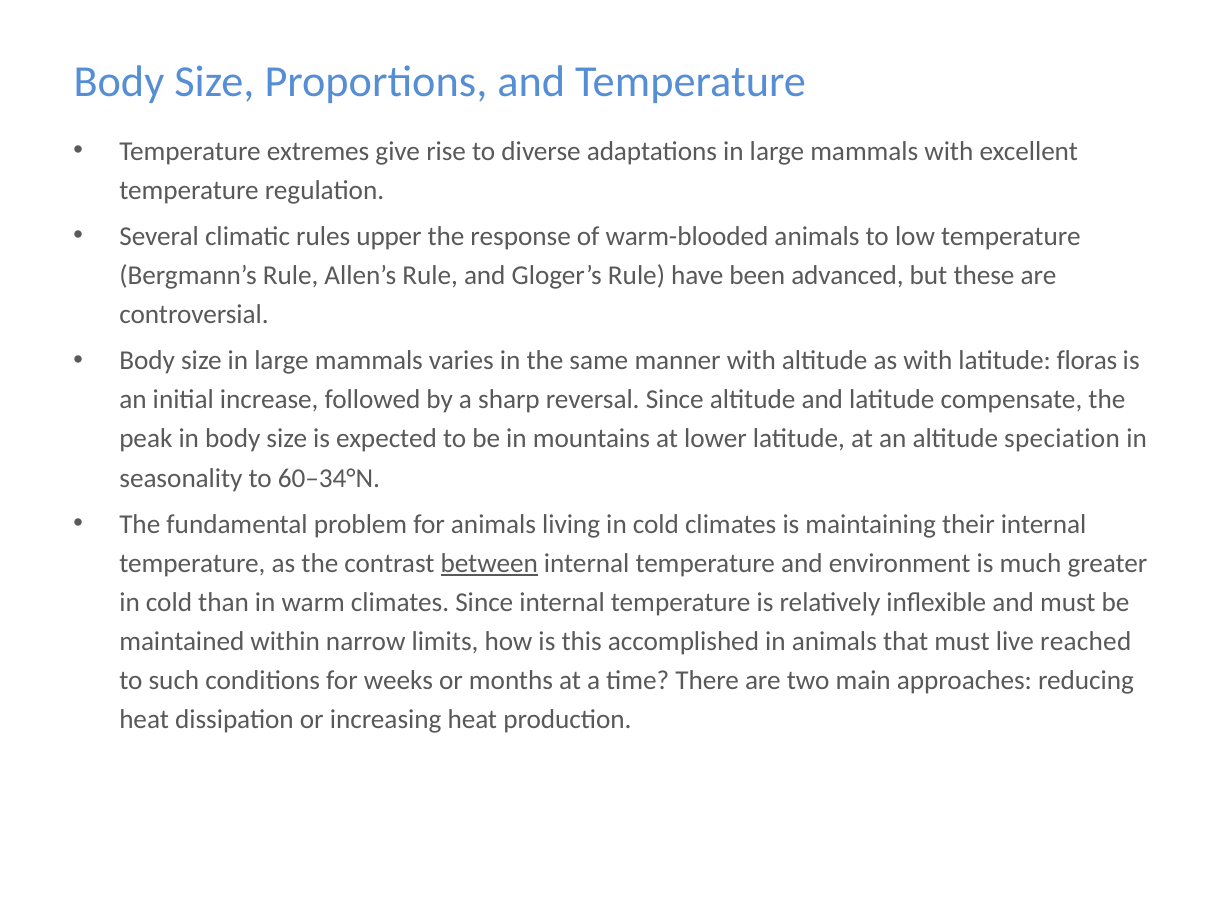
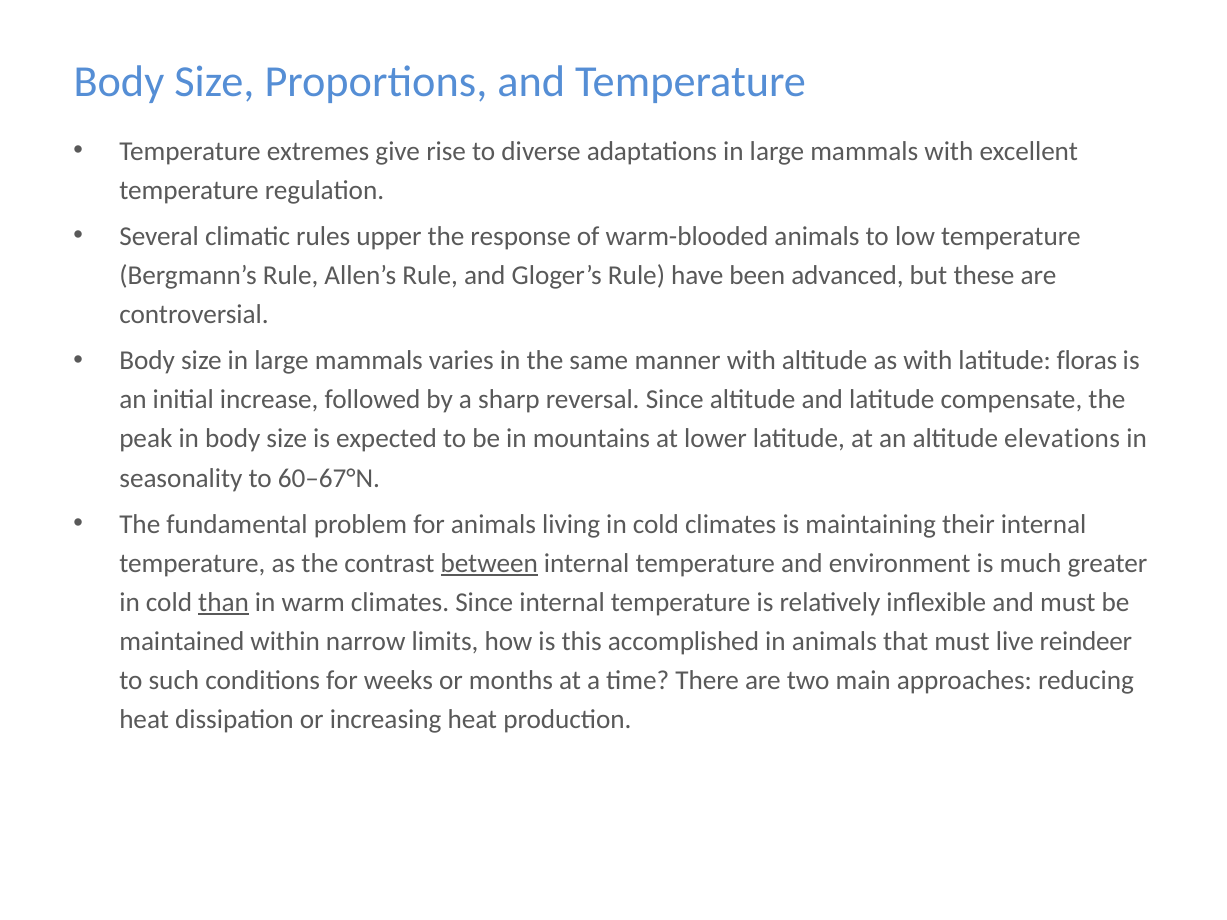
speciation: speciation -> elevations (1062, 439)
60–34°N: 60–34°N -> 60–67°N (329, 478)
than underline: none -> present (224, 603)
reached: reached -> reindeer (1086, 642)
